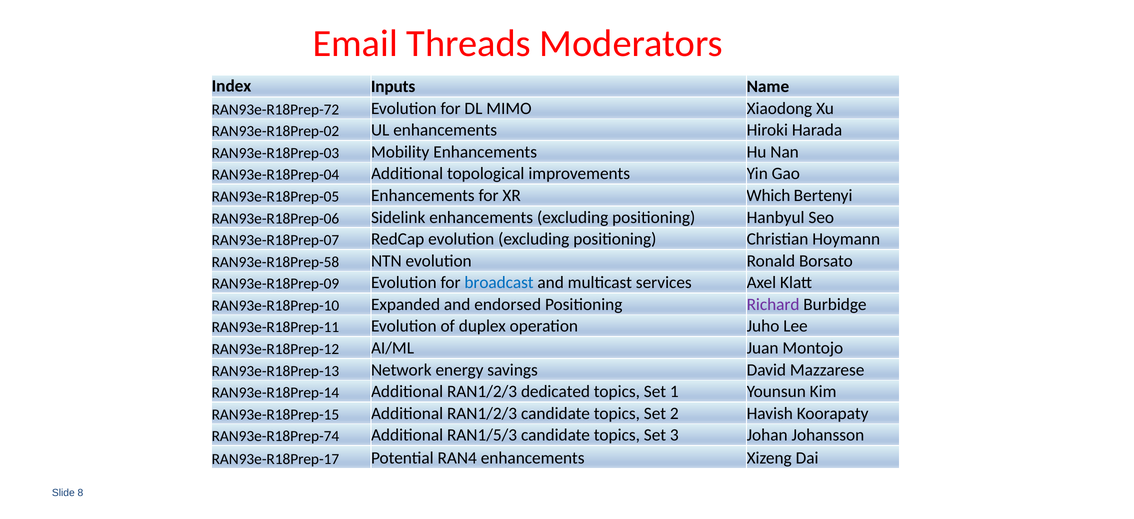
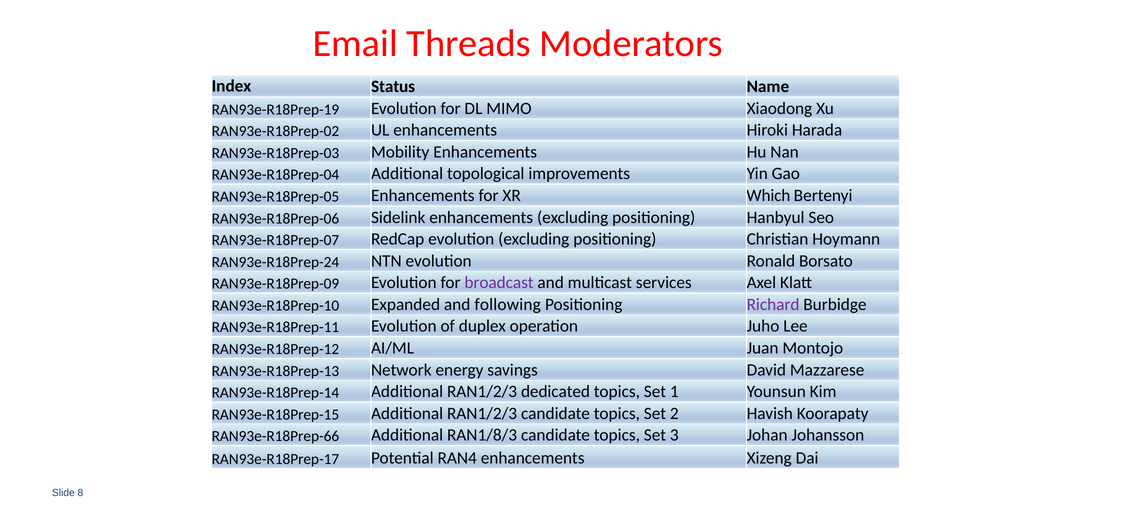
Inputs: Inputs -> Status (393, 86)
RAN93e-R18Prep-72: RAN93e-R18Prep-72 -> RAN93e-R18Prep-19 (275, 109)
RAN93e-R18Prep-58: RAN93e-R18Prep-58 -> RAN93e-R18Prep-24 (275, 262)
broadcast colour: blue -> purple (499, 282)
endorsed: endorsed -> following (508, 304)
RAN93e-R18Prep-74: RAN93e-R18Prep-74 -> RAN93e-R18Prep-66 (275, 436)
RAN1/5/3: RAN1/5/3 -> RAN1/8/3 (482, 435)
